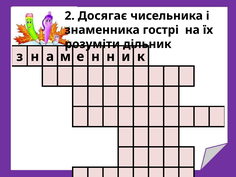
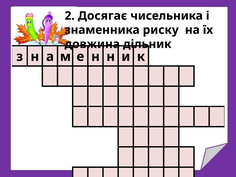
гострі: гострі -> риску (161, 30)
розуміти: розуміти -> довжина (92, 44)
